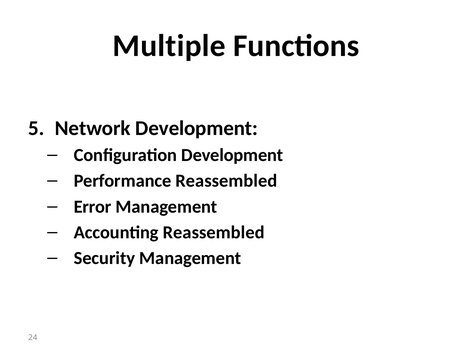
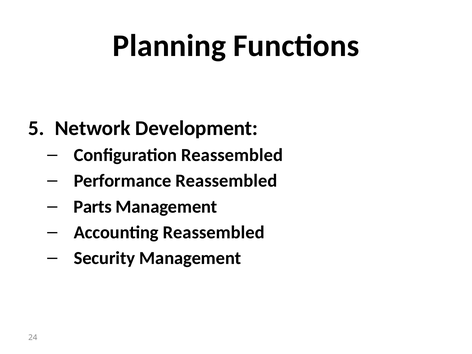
Multiple: Multiple -> Planning (169, 46)
Configuration Development: Development -> Reassembled (232, 155)
Error: Error -> Parts (93, 207)
